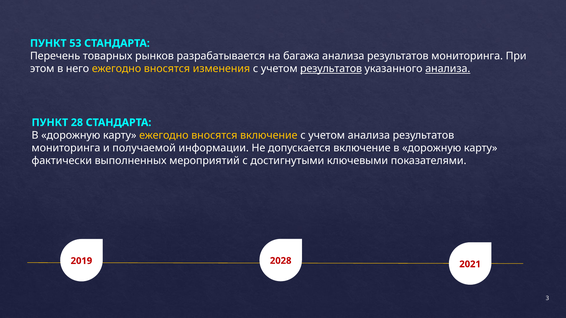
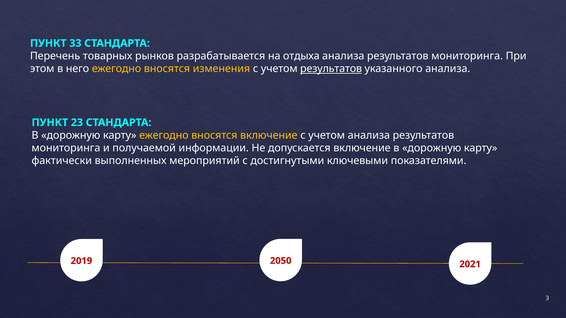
53: 53 -> 33 (75, 43)
багажа: багажа -> отдыха (301, 56)
анализа underline: present -> none (448, 69)
28: 28 -> 23 (77, 123)
2028: 2028 -> 2050 (281, 261)
